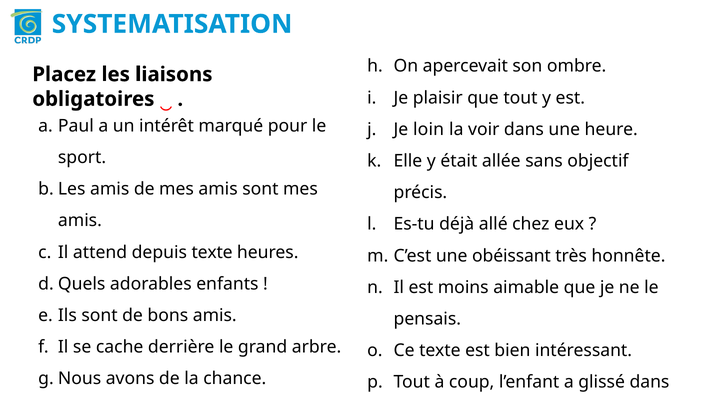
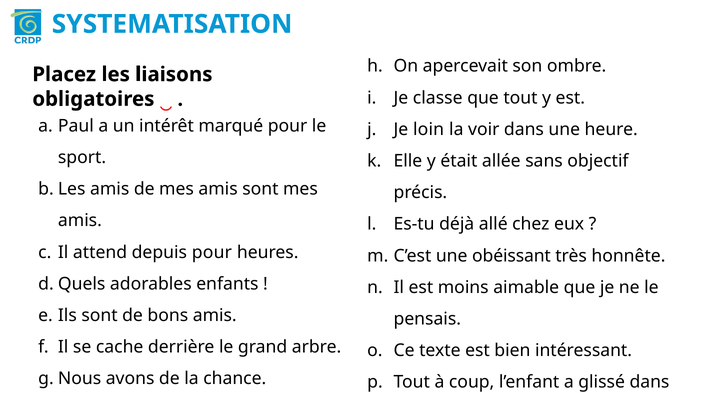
plaisir: plaisir -> classe (438, 98)
depuis texte: texte -> pour (212, 252)
